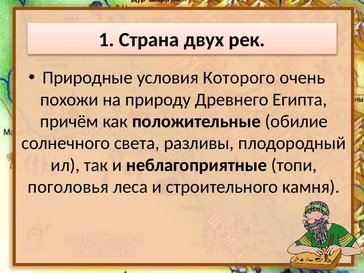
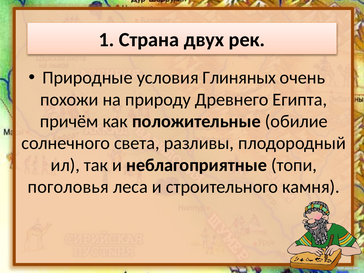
Которого: Которого -> Глиняных (239, 78)
